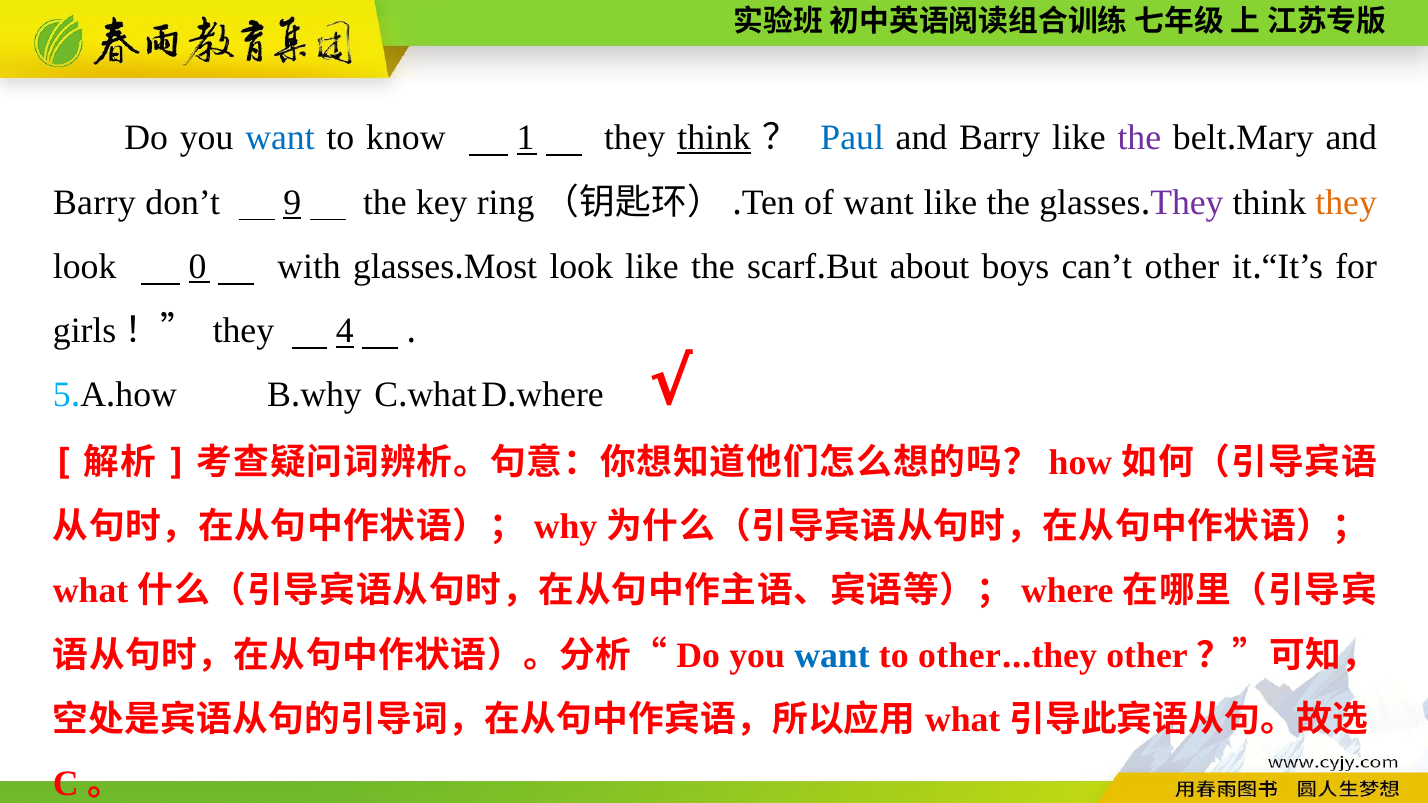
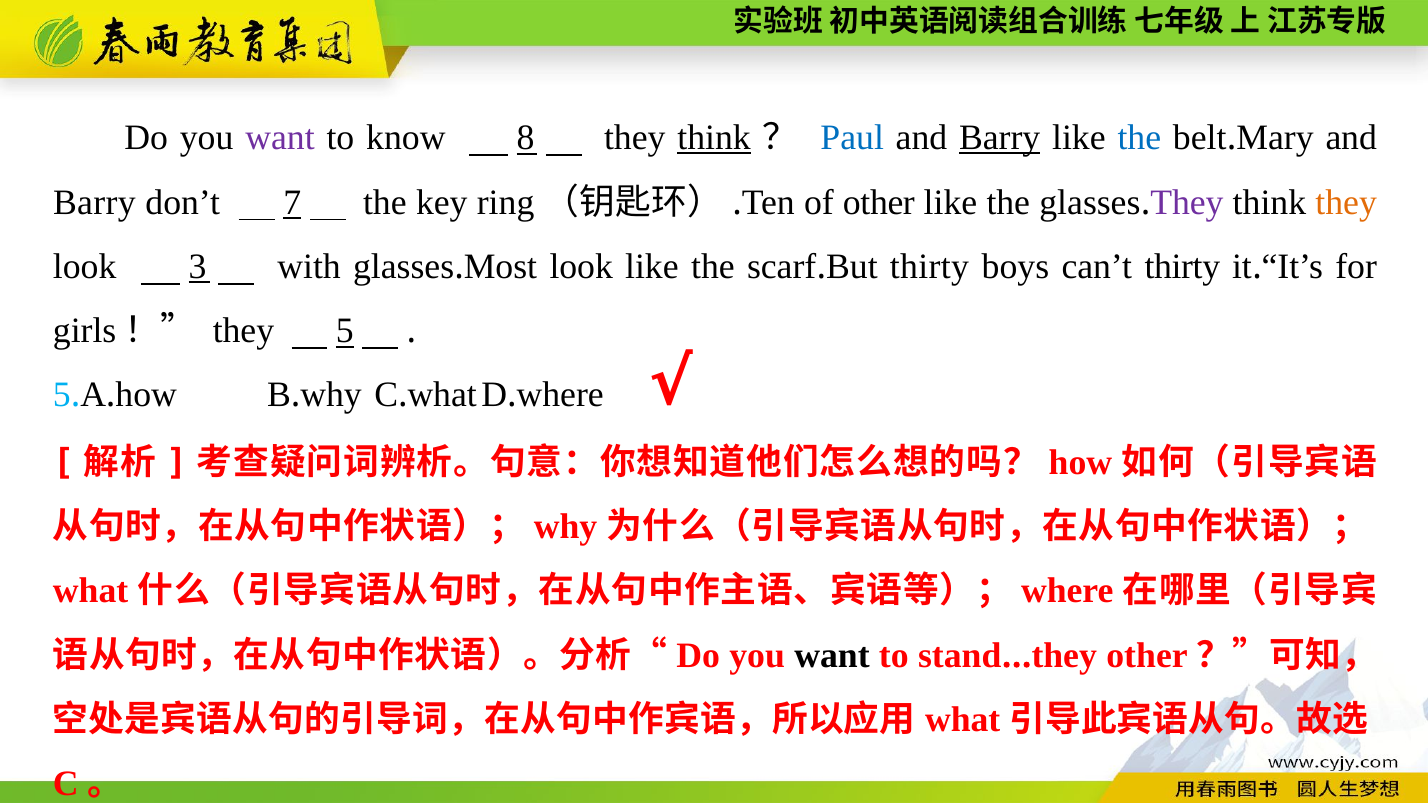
want colour: blue -> purple (280, 138)
1: 1 -> 8 (526, 138)
Barry underline: none -> present (1000, 138)
the colour: purple -> blue (1139, 138)
9: 9 -> 7 (292, 202)
of want: want -> other (879, 202)
0: 0 -> 3 (197, 267)
about: about -> thirty (929, 267)
can’t other: other -> thirty (1182, 267)
they 4: 4 -> 5 (345, 331)
want colour: blue -> black (832, 656)
to other: other -> stand (960, 656)
